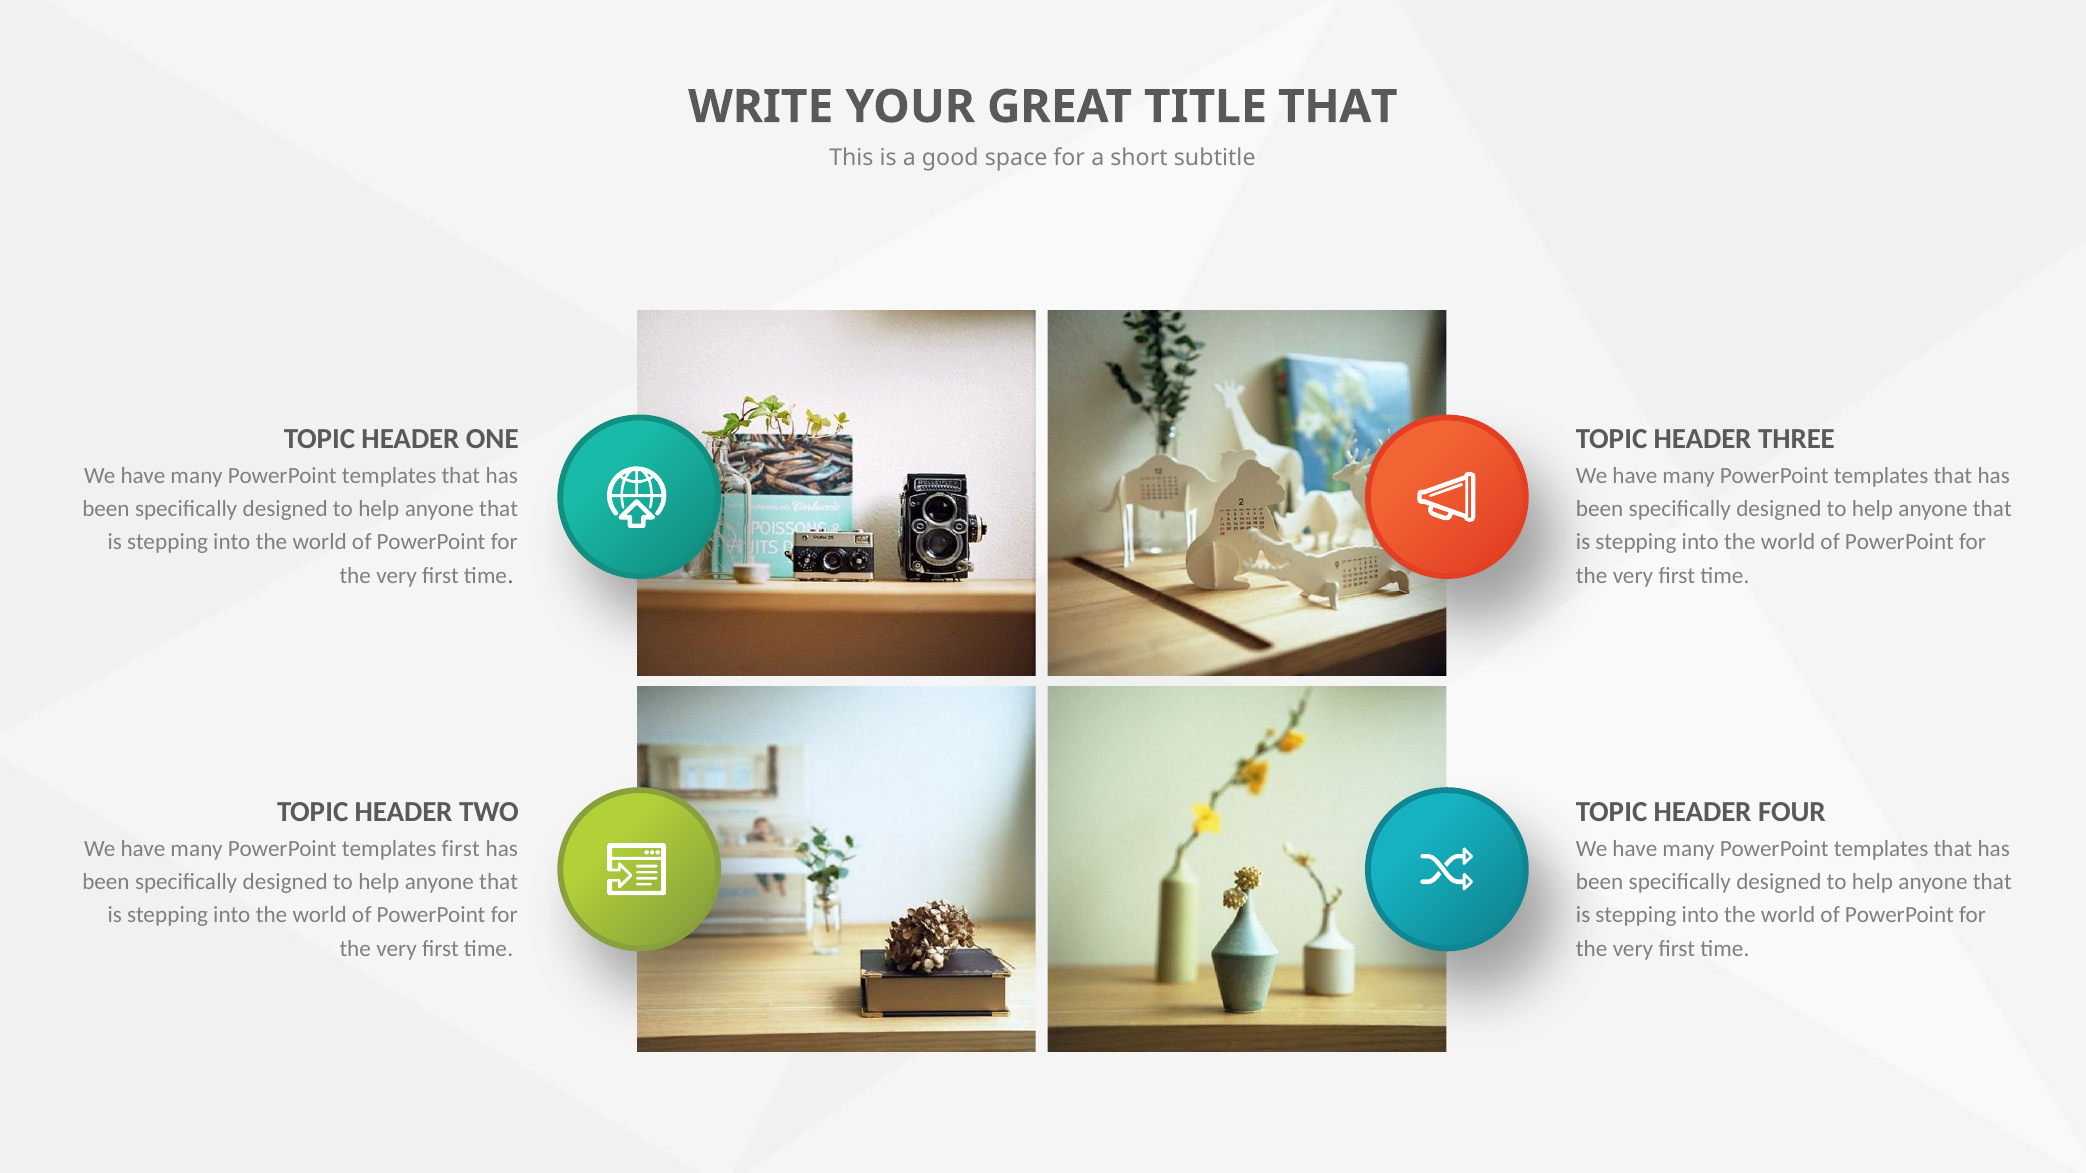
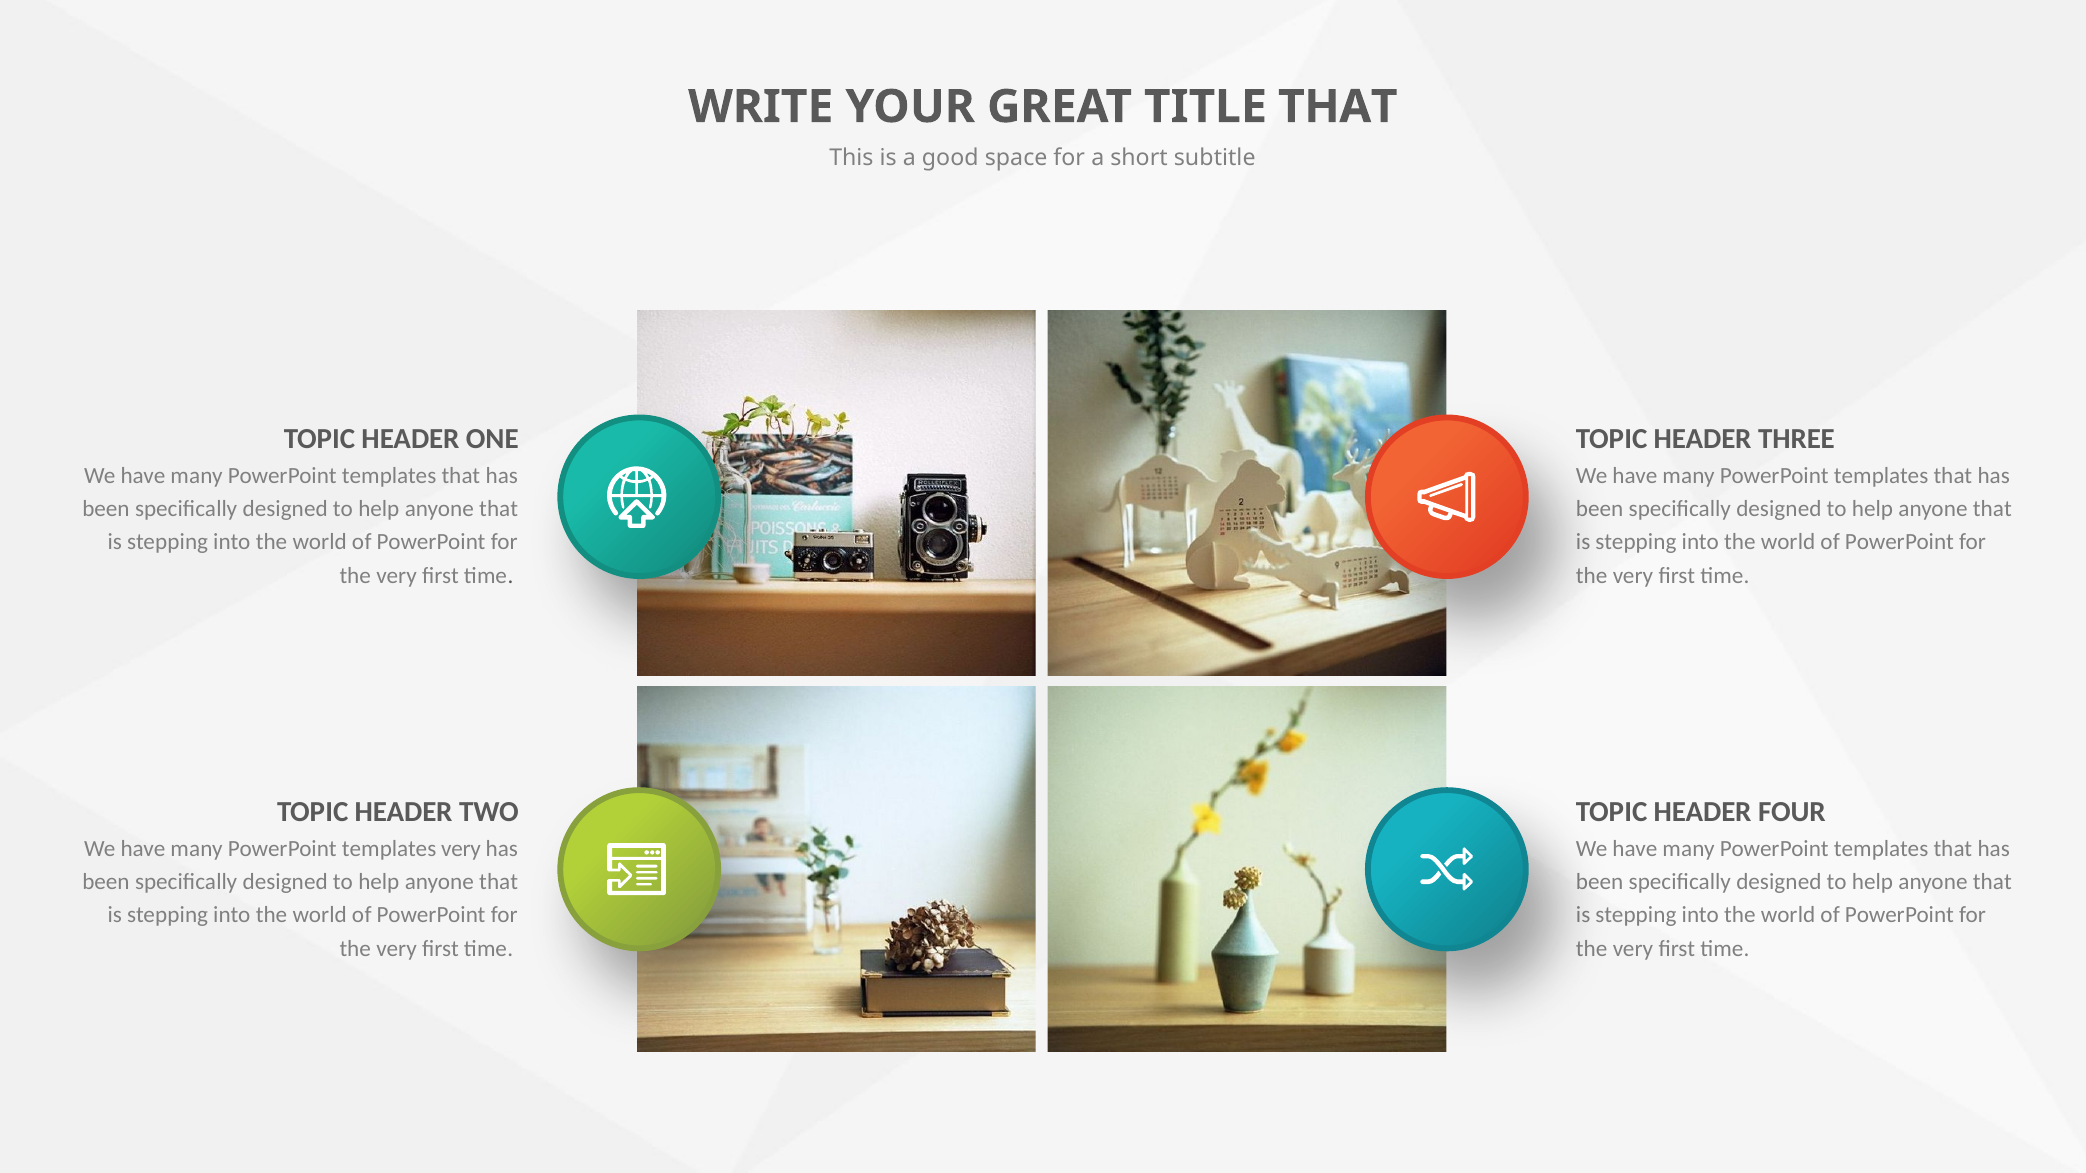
templates first: first -> very (461, 849)
